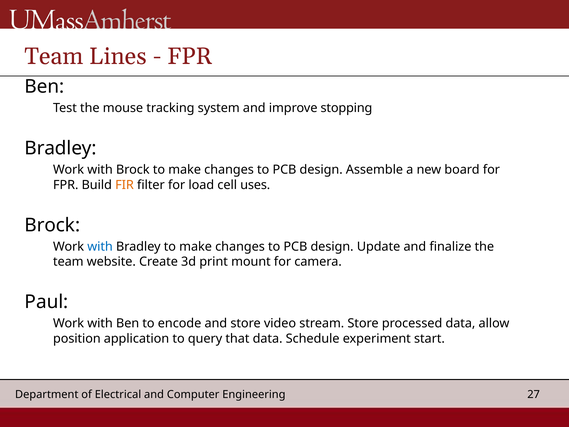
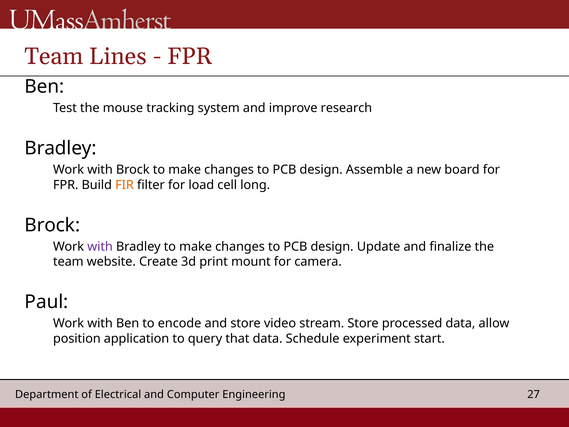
stopping: stopping -> research (346, 108)
uses: uses -> long (255, 185)
with colour: blue -> purple (100, 246)
